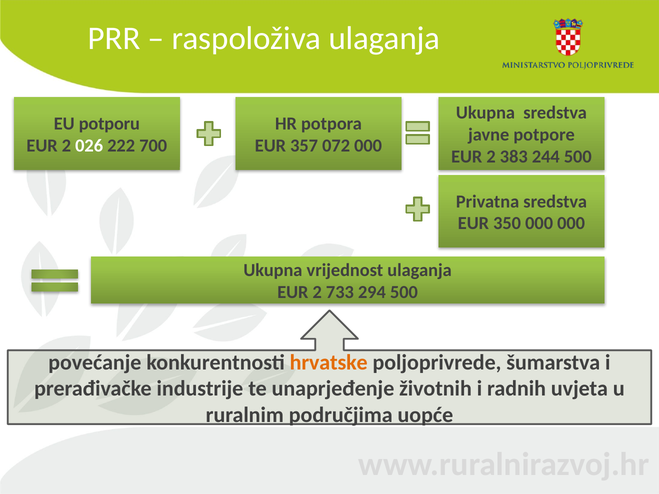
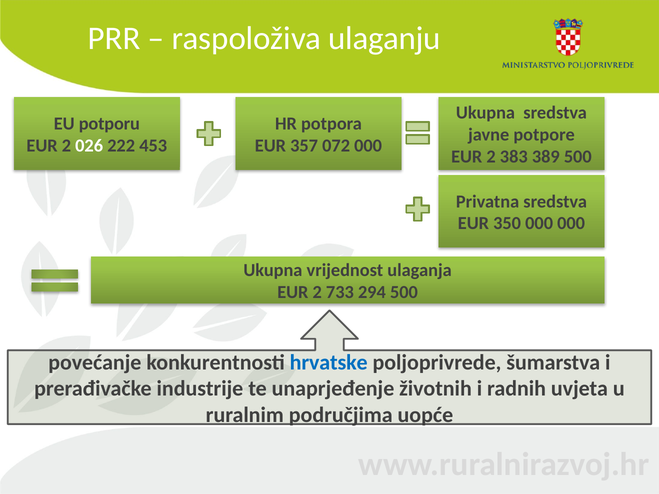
raspoloživa ulaganja: ulaganja -> ulaganju (384, 39)
700: 700 -> 453 (153, 146)
244: 244 -> 389 (546, 157)
hrvatske colour: orange -> blue (329, 363)
